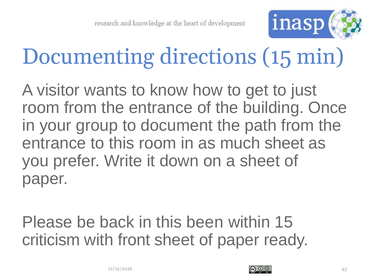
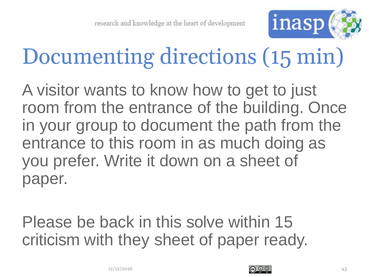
much sheet: sheet -> doing (284, 143)
been: been -> solve (205, 222)
front: front -> they (134, 240)
